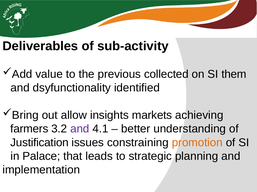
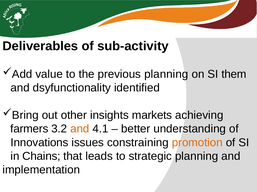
previous collected: collected -> planning (166, 74)
allow: allow -> other (74, 116)
and colour: purple -> orange (80, 129)
Justification: Justification -> Innovations (39, 143)
Palace: Palace -> Chains (41, 157)
